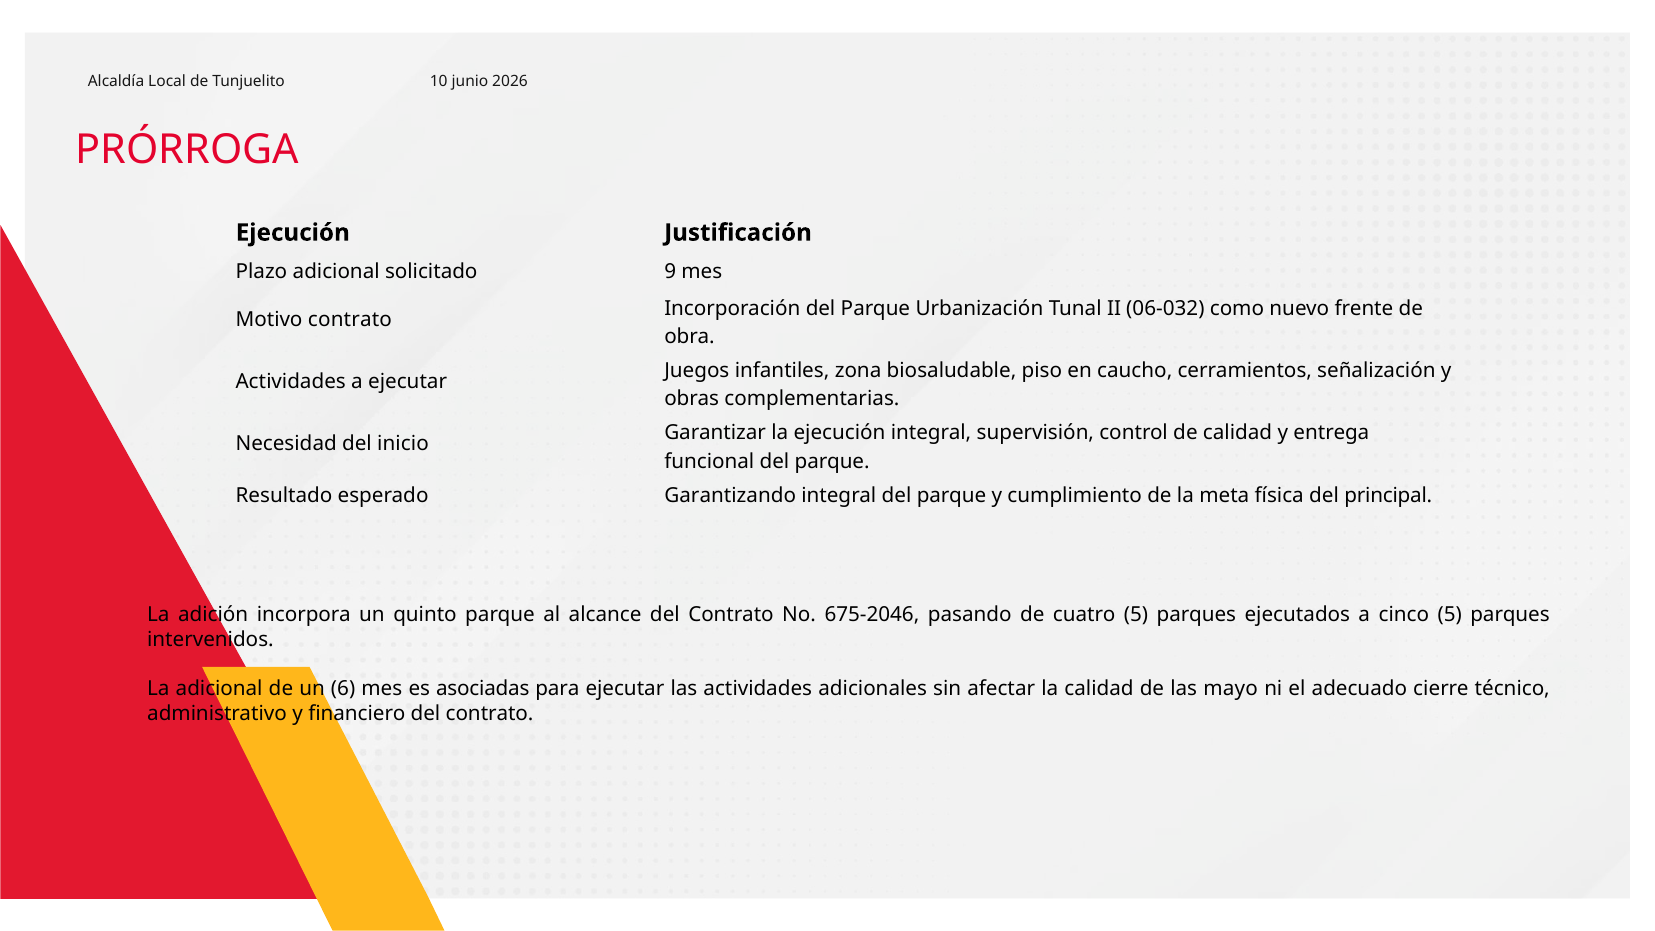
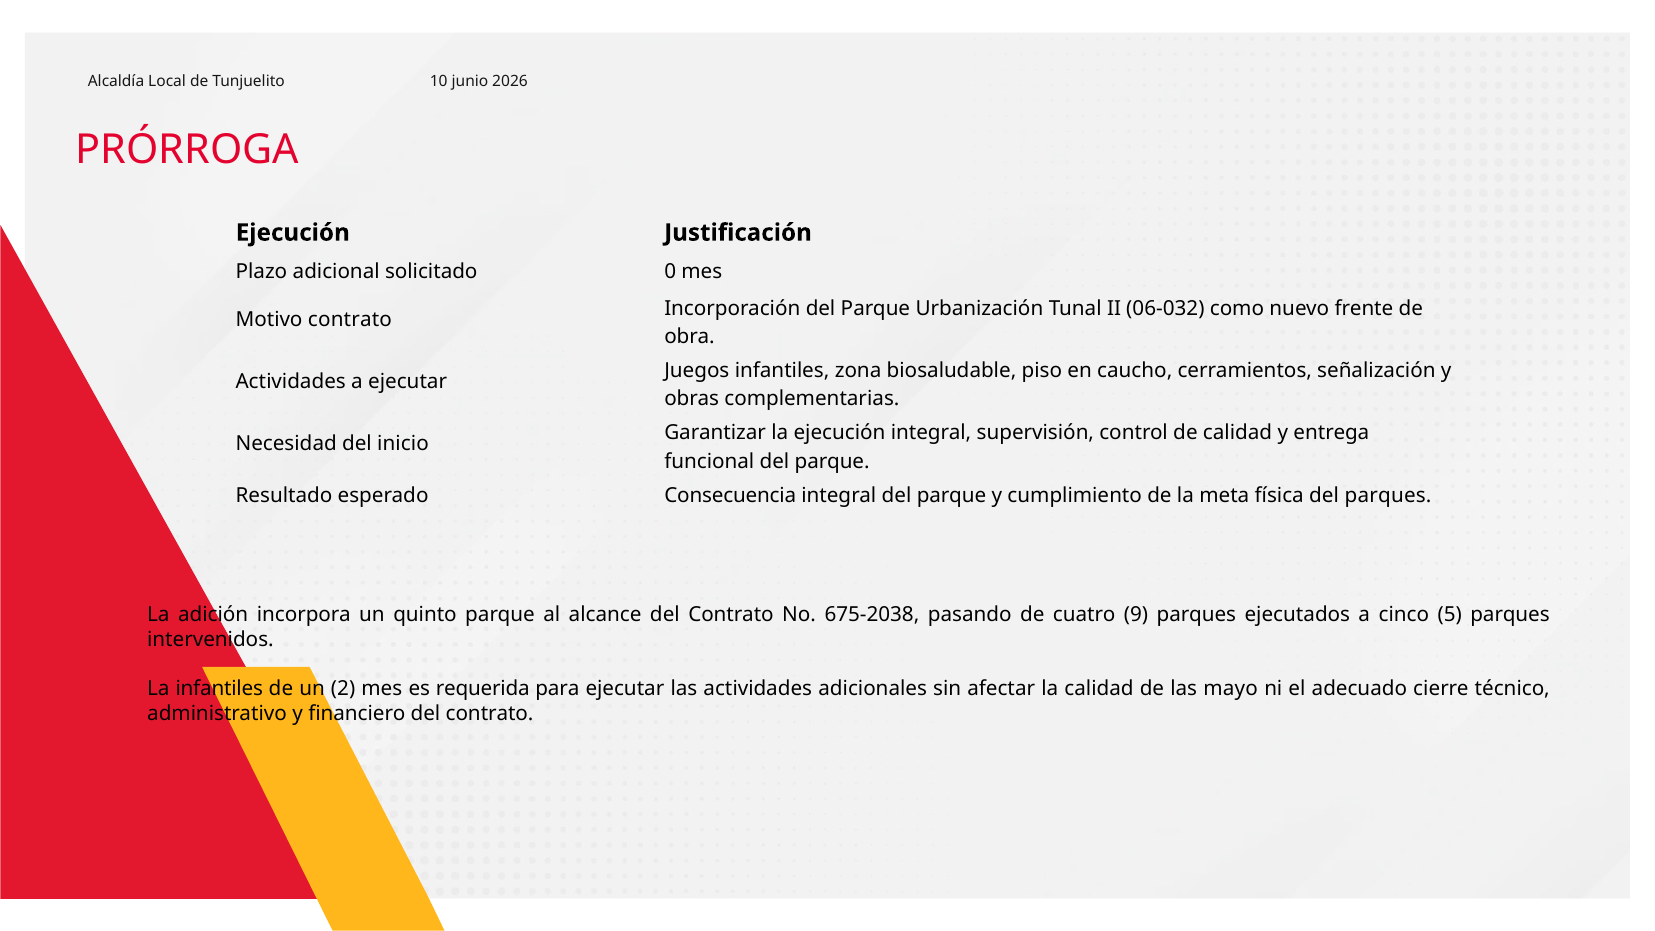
9: 9 -> 0 (670, 272)
Garantizando: Garantizando -> Consecuencia (730, 495)
del principal: principal -> parques (1388, 495)
675-2046: 675-2046 -> 675-2038 (872, 614)
cuatro 5: 5 -> 9 (1136, 614)
La adicional: adicional -> infantiles (219, 689)
6: 6 -> 2 (343, 689)
asociadas: asociadas -> requerida (483, 689)
